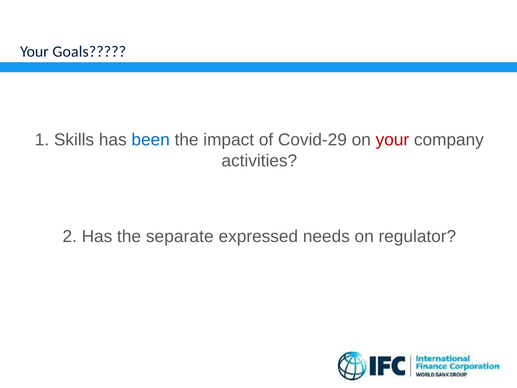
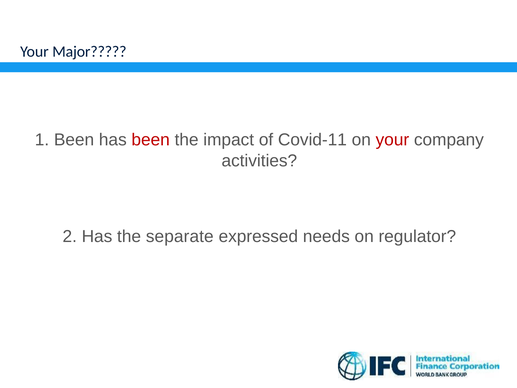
Goals: Goals -> Major (89, 51)
1 Skills: Skills -> Been (74, 140)
been colour: blue -> red (151, 140)
Covid-29: Covid-29 -> Covid-11 (312, 140)
